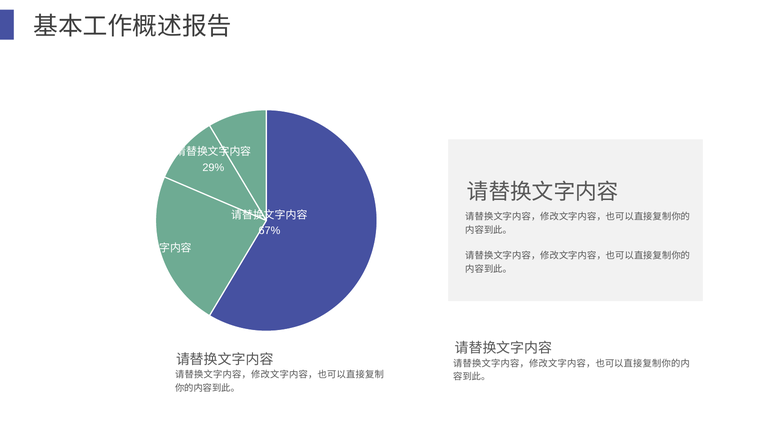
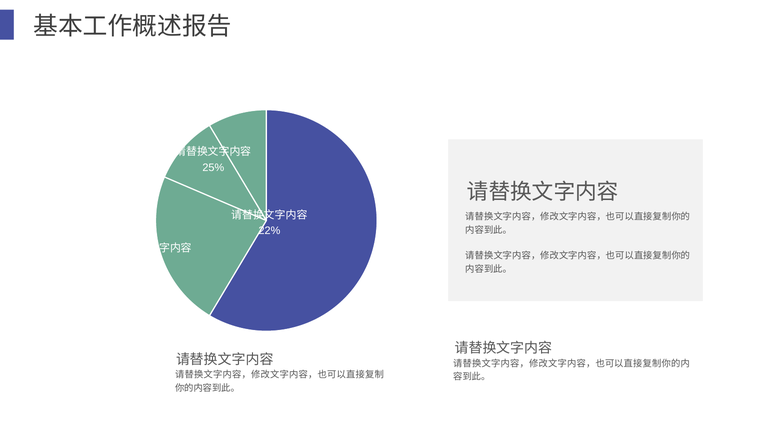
29%: 29% -> 25% (213, 167)
67%: 67% -> 22% (269, 231)
